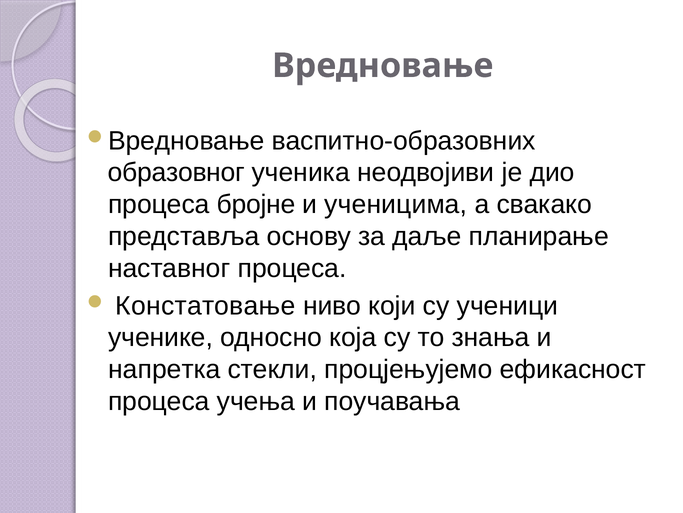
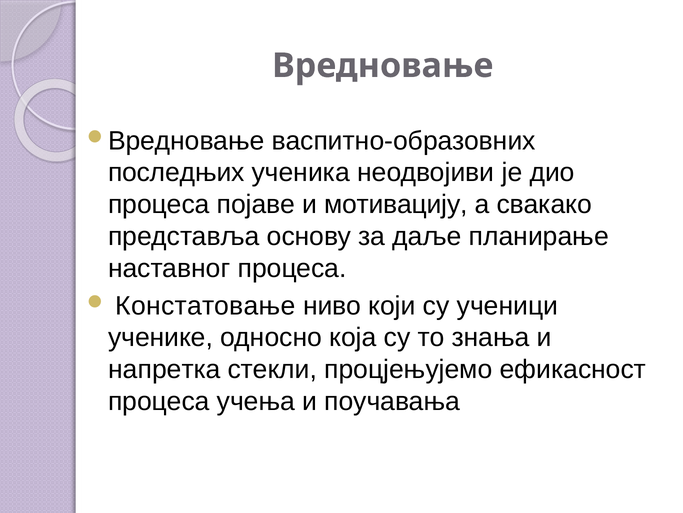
образовног: образовног -> последњих (176, 172)
бројне: бројне -> појаве (256, 204)
ученицима: ученицима -> мотивацију (396, 204)
